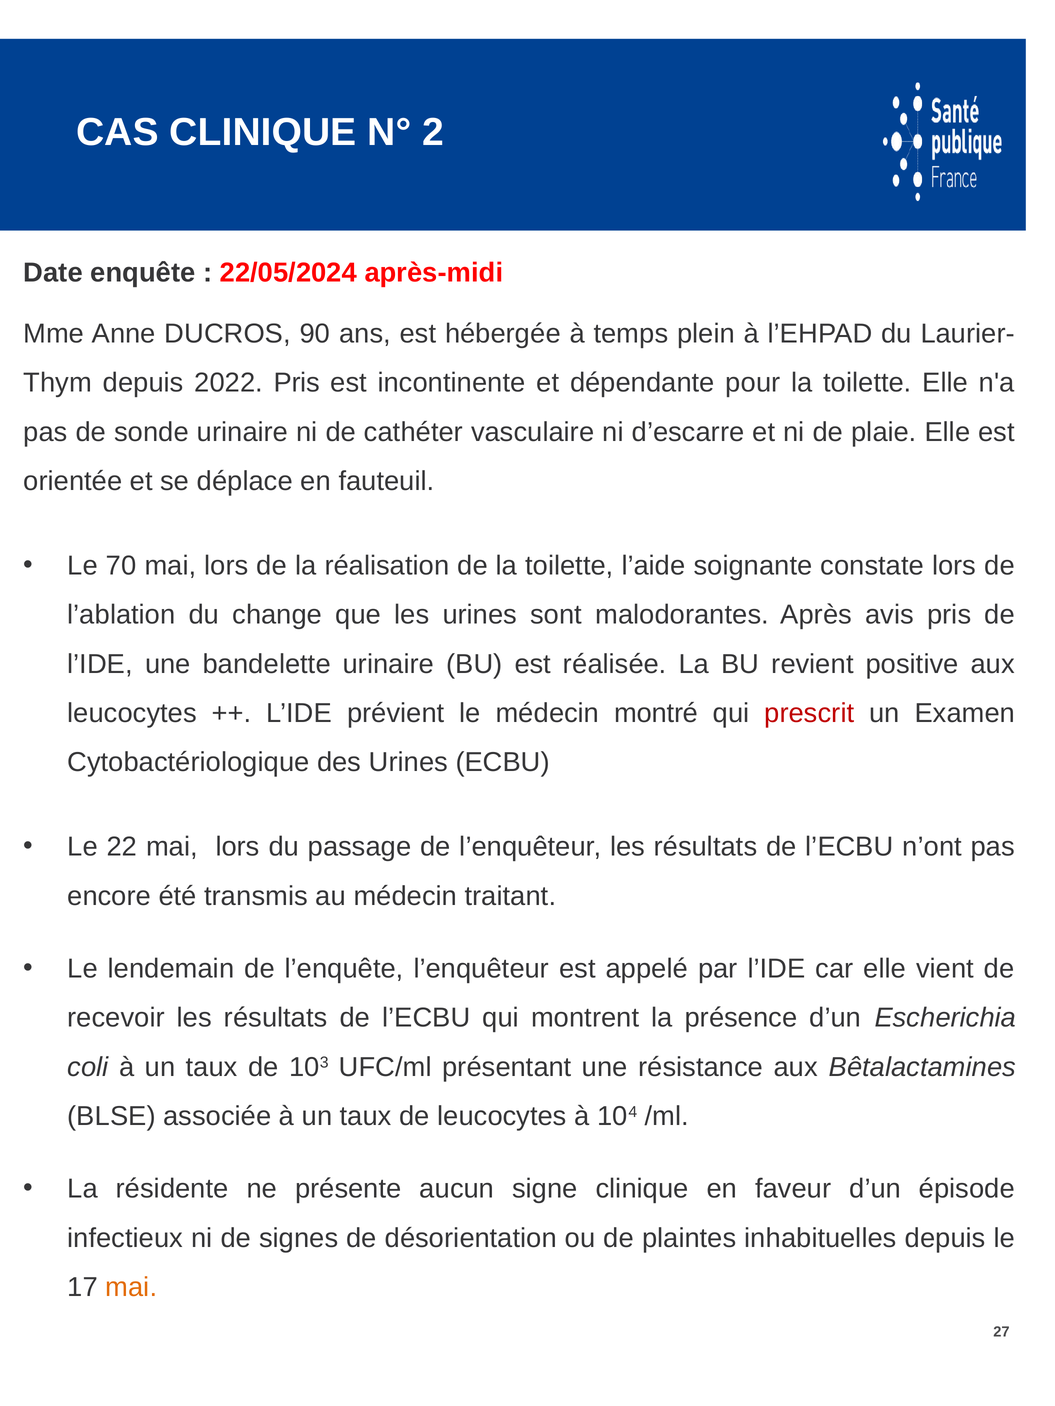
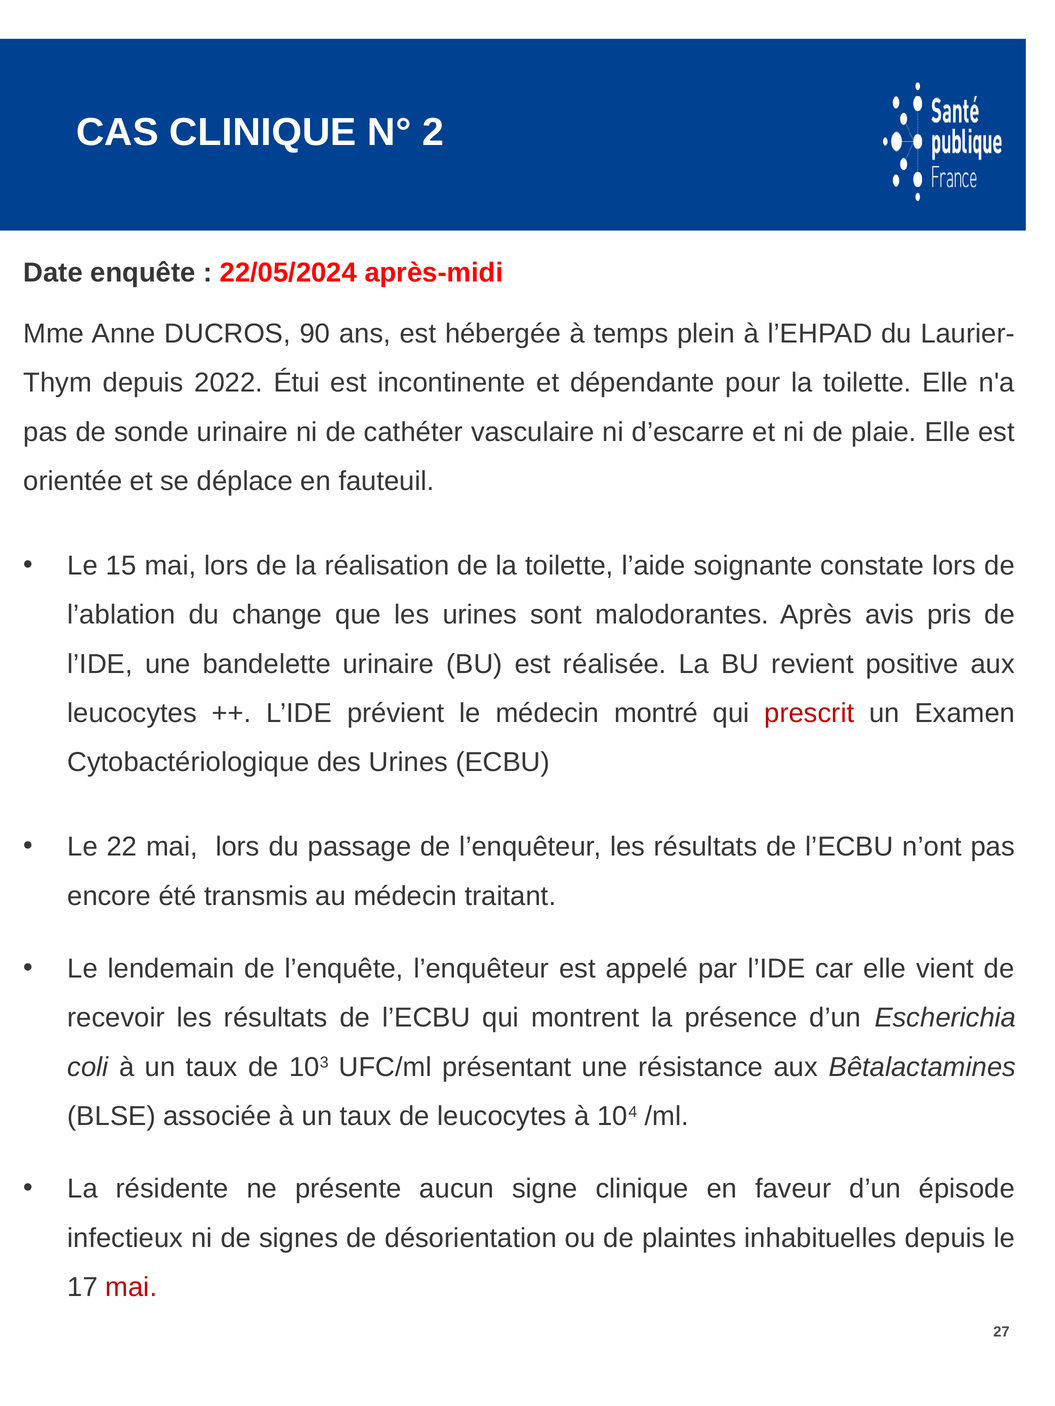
2022 Pris: Pris -> Étui (297, 383)
70: 70 -> 15 (121, 566)
mai colour: orange -> red (131, 1288)
